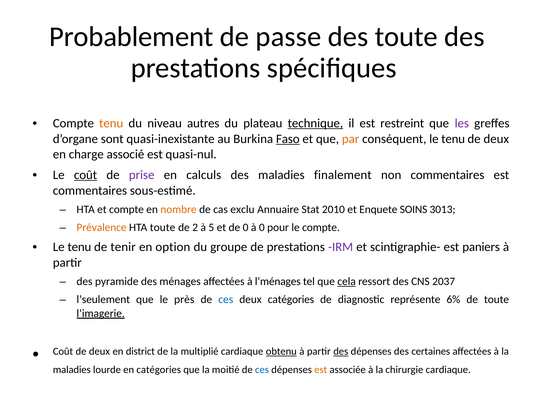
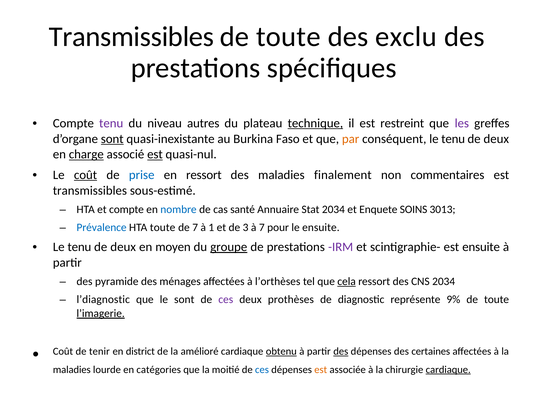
Probablement: Probablement -> Transmissibles (131, 37)
passe: passe -> toute (288, 37)
des toute: toute -> exclu (406, 37)
tenu colour: orange -> purple (111, 123)
sont underline: none -> present (112, 139)
Faso underline: present -> none (288, 139)
charge underline: none -> present (86, 155)
est underline: none -> present (155, 155)
prise colour: purple -> blue (142, 175)
en calculs: calculs -> ressort (204, 175)
commentaires: commentaires -> transmissibles (90, 191)
nombre colour: orange -> blue (179, 210)
exclu: exclu -> santé (243, 210)
Stat 2010: 2010 -> 2034 (333, 210)
Prévalence colour: orange -> blue (102, 228)
de 2: 2 -> 7 (195, 228)
5: 5 -> 1 (211, 228)
de 0: 0 -> 3 (246, 228)
à 0: 0 -> 7 (262, 228)
le compte: compte -> ensuite (321, 228)
tenir: tenir -> deux (123, 247)
option: option -> moyen (173, 247)
groupe underline: none -> present (229, 247)
est paniers: paniers -> ensuite (481, 247)
l’ménages: l’ménages -> l’orthèses (278, 282)
CNS 2037: 2037 -> 2034 (444, 282)
l’seulement: l’seulement -> l’diagnostic (103, 300)
le près: près -> sont (184, 300)
ces colour: blue -> purple (226, 300)
deux catégories: catégories -> prothèses (291, 300)
6%: 6% -> 9% (453, 300)
Coût de deux: deux -> tenir (99, 352)
multiplié: multiplié -> amélioré (200, 352)
cardiaque underline: none -> present (448, 370)
